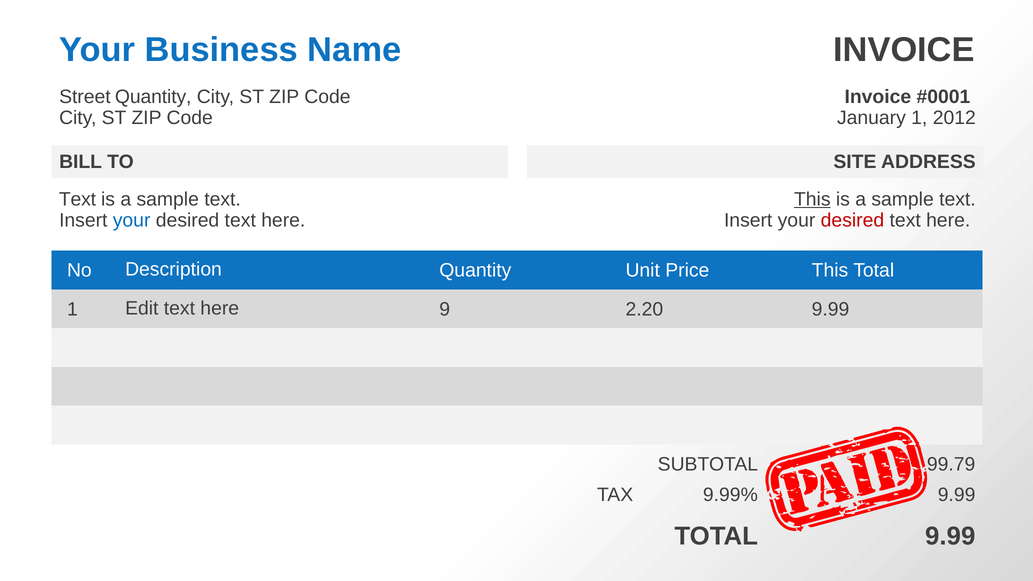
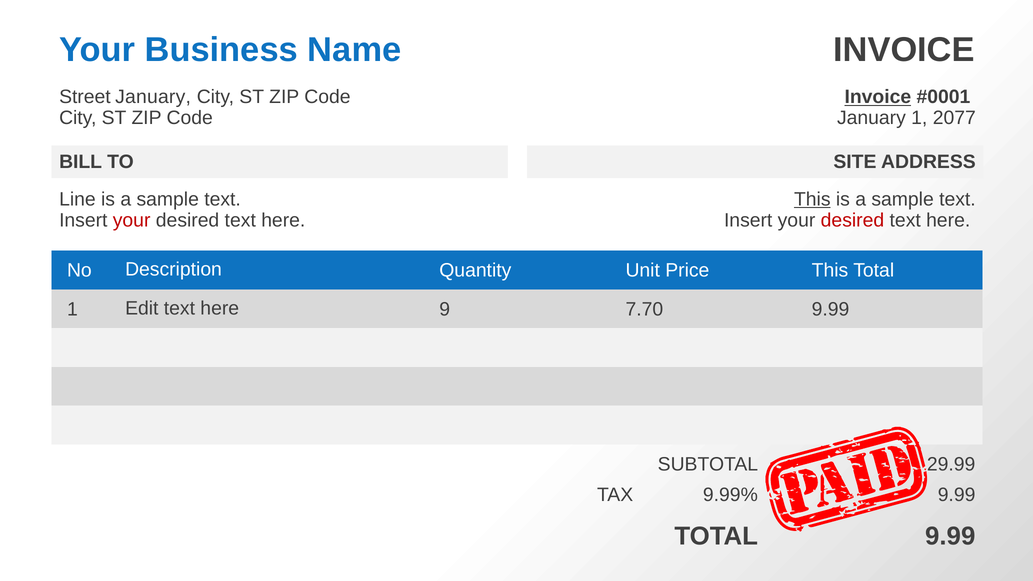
Street Quantity: Quantity -> January (153, 97)
Invoice underline: none -> present (878, 97)
2012: 2012 -> 2077 (954, 118)
Text: Text -> Line (77, 199)
your colour: blue -> red (132, 220)
2.20: 2.20 -> 7.70 (644, 309)
99.79: 99.79 -> 29.99 (951, 465)
